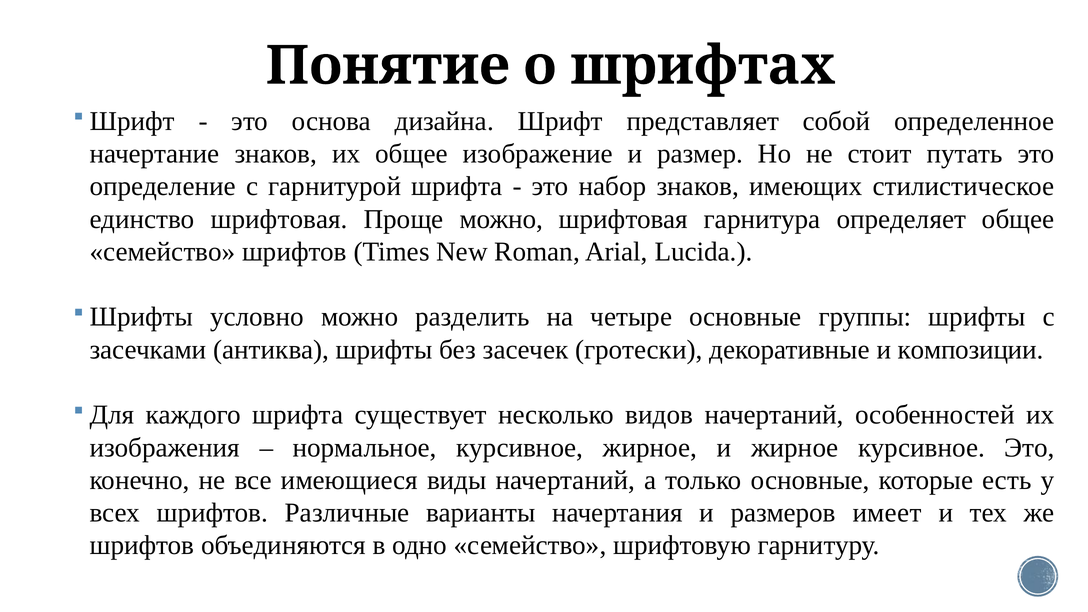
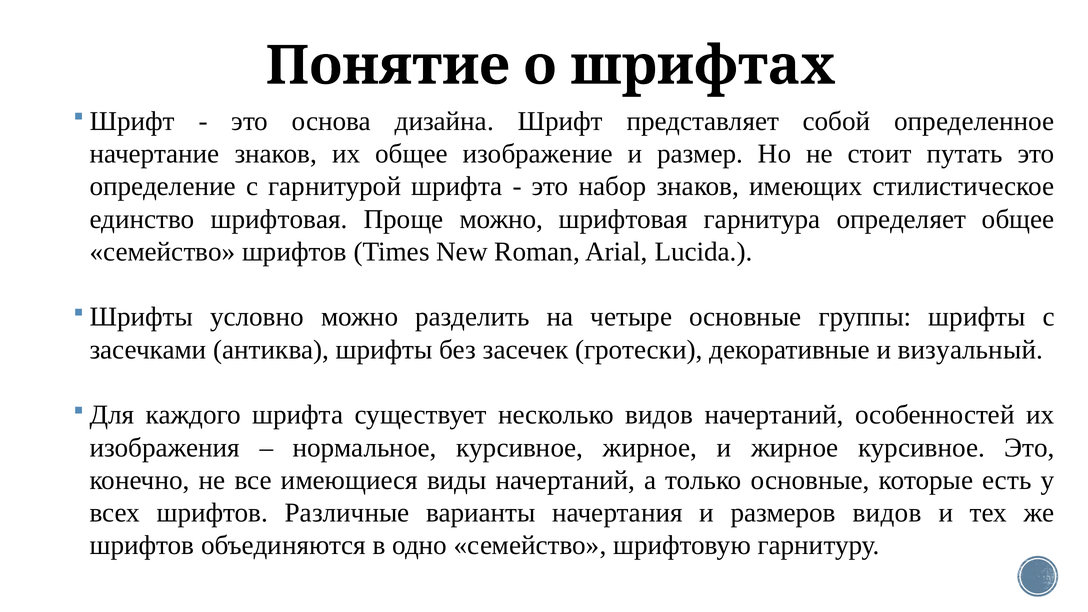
композиции: композиции -> визуальный (970, 350)
размеров имеет: имеет -> видов (887, 513)
